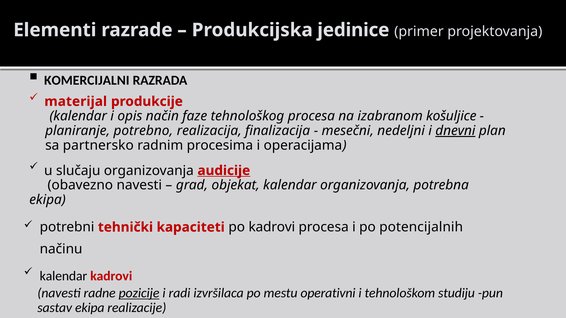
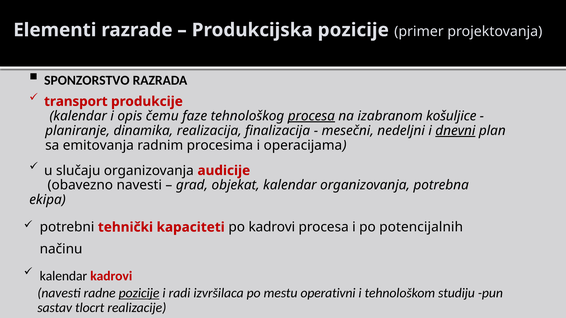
Produkcijska jedinice: jedinice -> pozicije (353, 30)
KOMERCIJALNI: KOMERCIJALNI -> SPONZORSTVO (87, 81)
materijal: materijal -> transport (76, 102)
način: način -> čemu (162, 116)
procesa underline: none -> present (311, 116)
potrebno: potrebno -> dinamika (143, 131)
partnersko: partnersko -> emitovanja (98, 145)
audicije underline: present -> none (224, 171)
sastav ekipa: ekipa -> tlocrt (90, 308)
